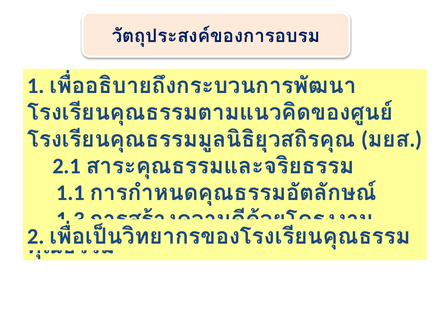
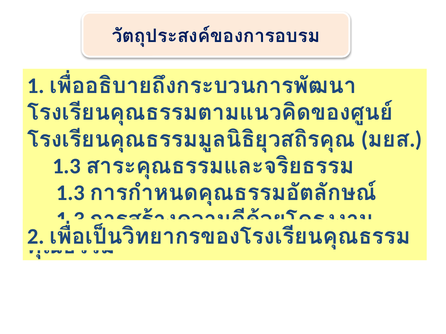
2.1: 2.1 -> 1.3 (67, 166)
1.1: 1.1 -> 1.3 (70, 193)
